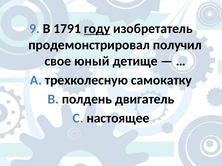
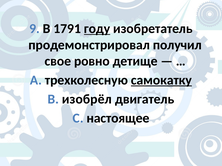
юный: юный -> ровно (92, 61)
самокатку underline: none -> present (161, 80)
полдень: полдень -> изобрёл (87, 99)
